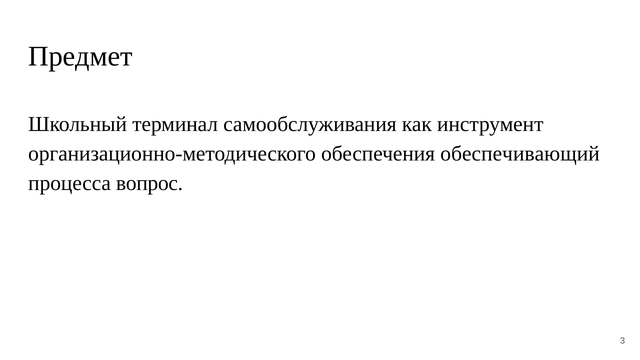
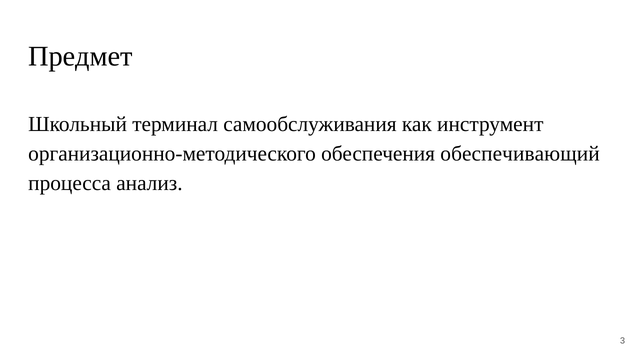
вопрос: вопрос -> анализ (149, 183)
